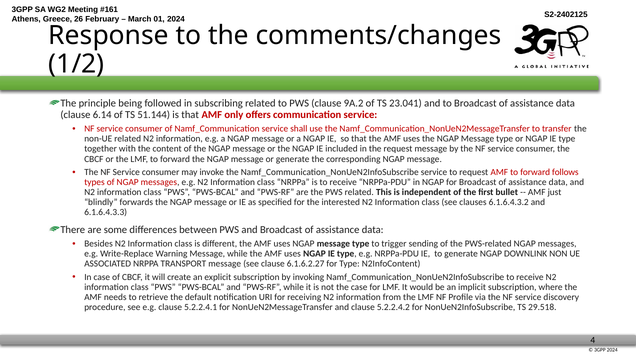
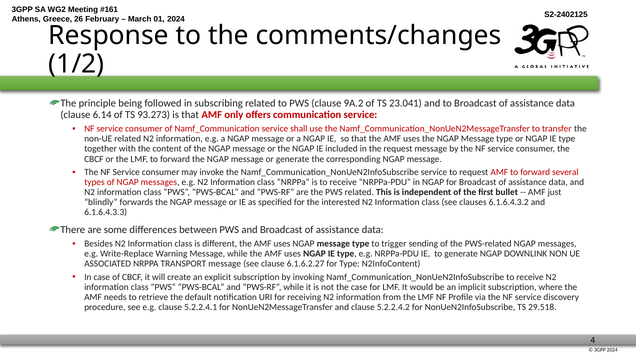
51.144: 51.144 -> 93.273 (154, 115)
follows: follows -> several (565, 172)
